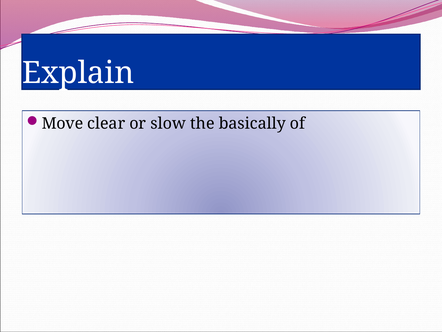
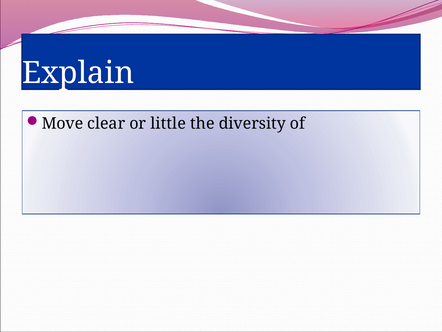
slow: slow -> little (168, 123)
basically: basically -> diversity (252, 123)
